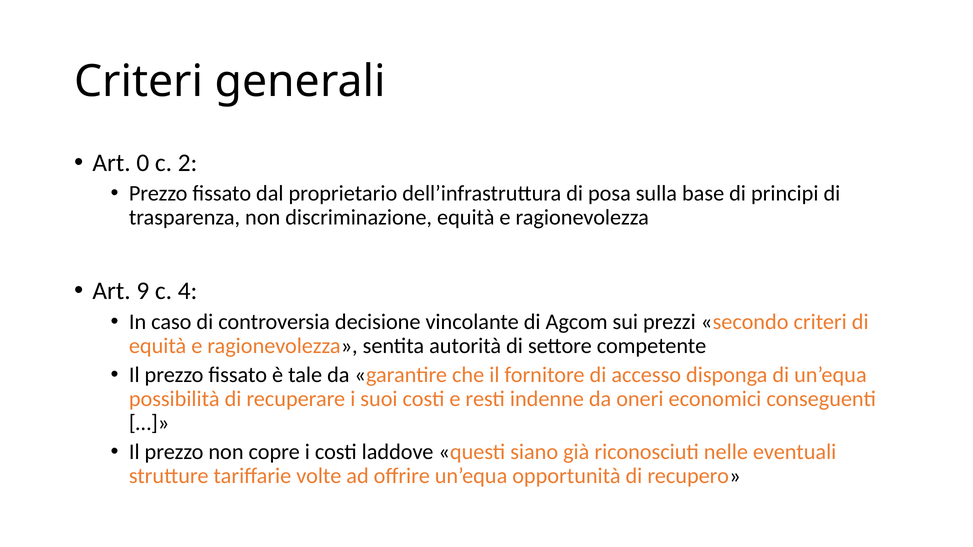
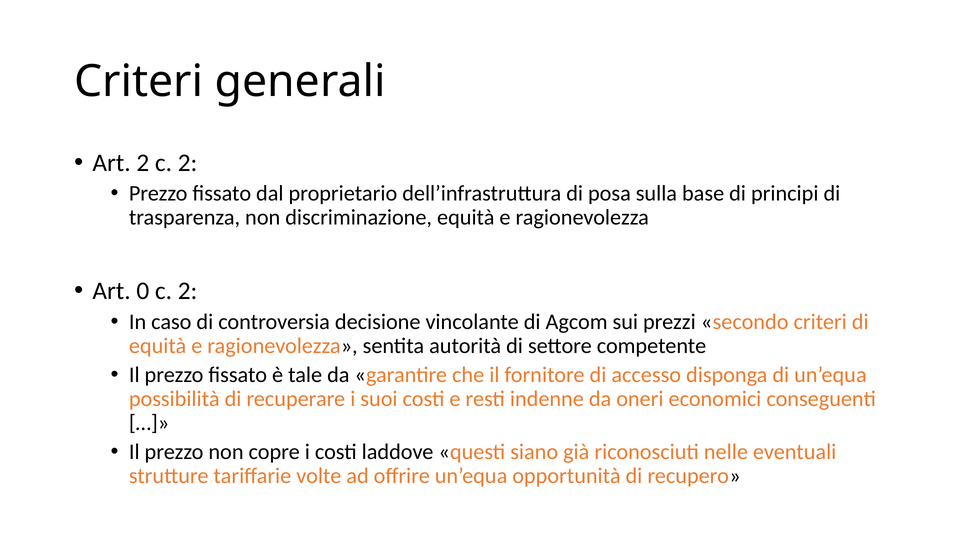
Art 0: 0 -> 2 (143, 163)
9: 9 -> 0 (143, 291)
4: 4 -> 2 (188, 291)
